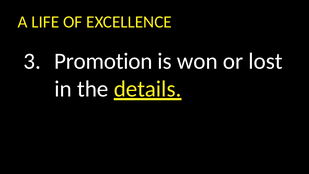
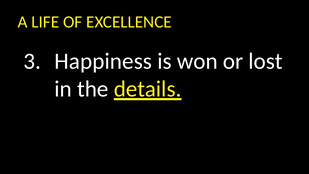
Promotion: Promotion -> Happiness (103, 61)
